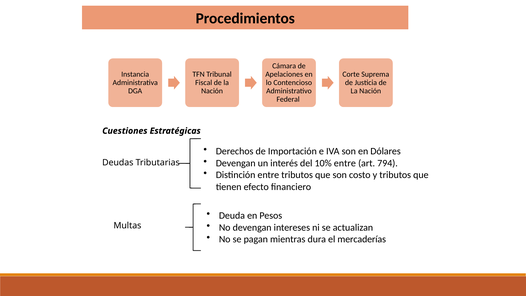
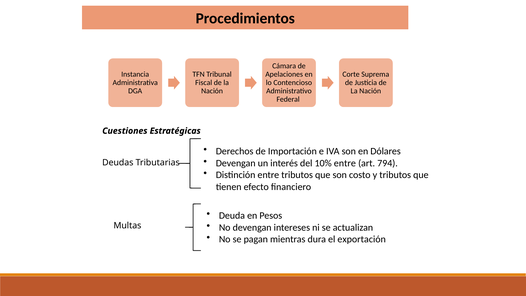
mercaderías: mercaderías -> exportación (362, 239)
